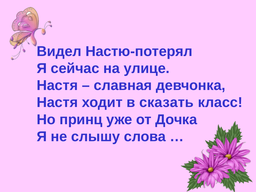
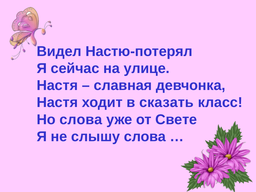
Но принц: принц -> слова (81, 120)
Дочка: Дочка -> Свете (176, 120)
